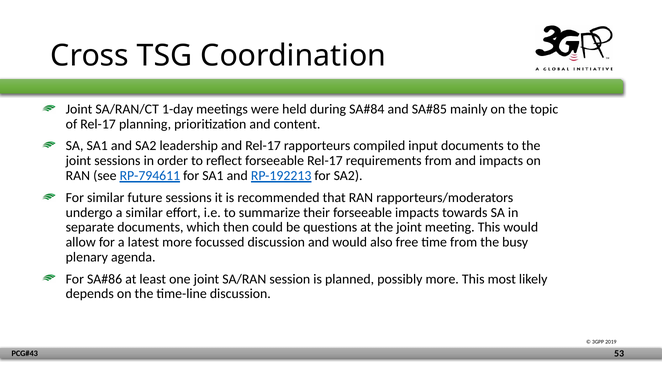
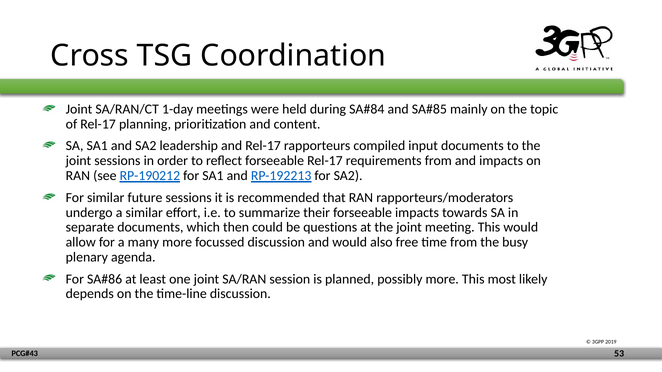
RP-794611: RP-794611 -> RP-190212 (150, 176)
latest: latest -> many (143, 243)
